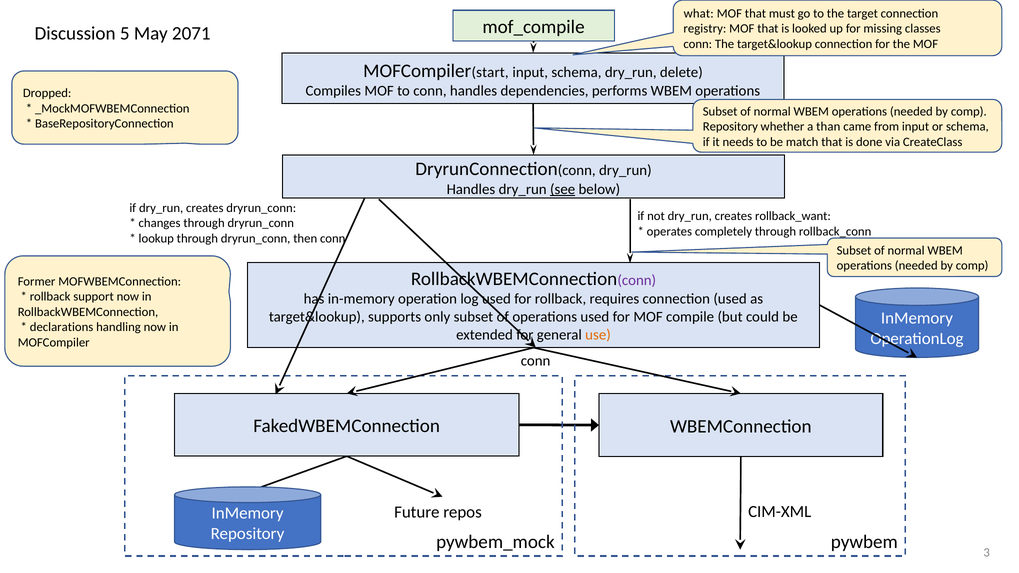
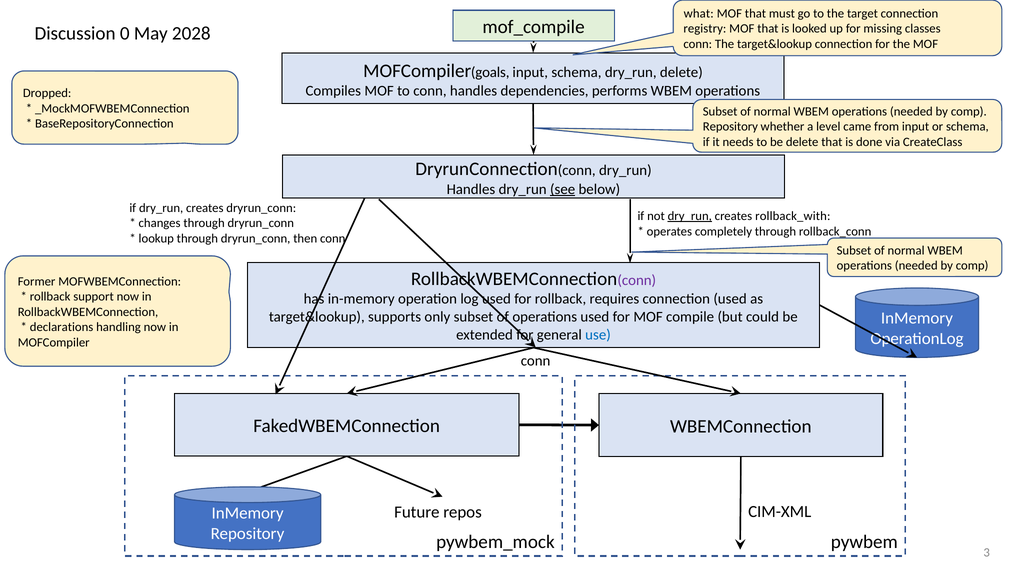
5: 5 -> 0 (125, 34)
2071: 2071 -> 2028 (191, 34)
start: start -> goals (490, 72)
than: than -> level (828, 127)
be match: match -> delete (802, 142)
dry_run underline: none -> present (690, 216)
rollback_want: rollback_want -> rollback_with (793, 216)
use colour: orange -> blue (598, 335)
